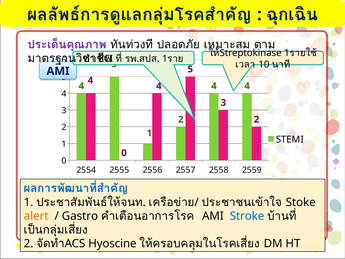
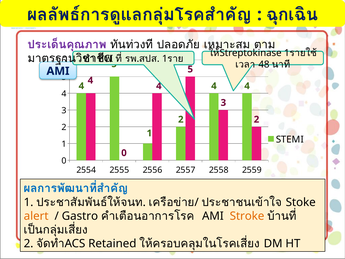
10: 10 -> 48 (264, 64)
Stroke colour: blue -> orange (247, 216)
Hyoscine: Hyoscine -> Retained (112, 243)
